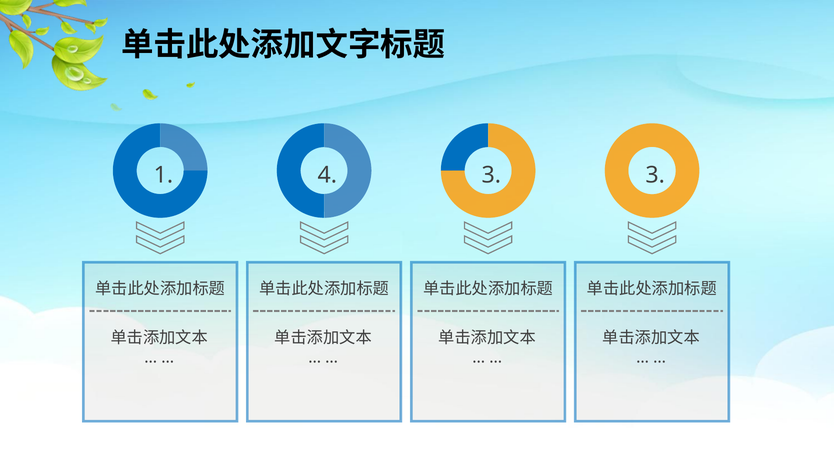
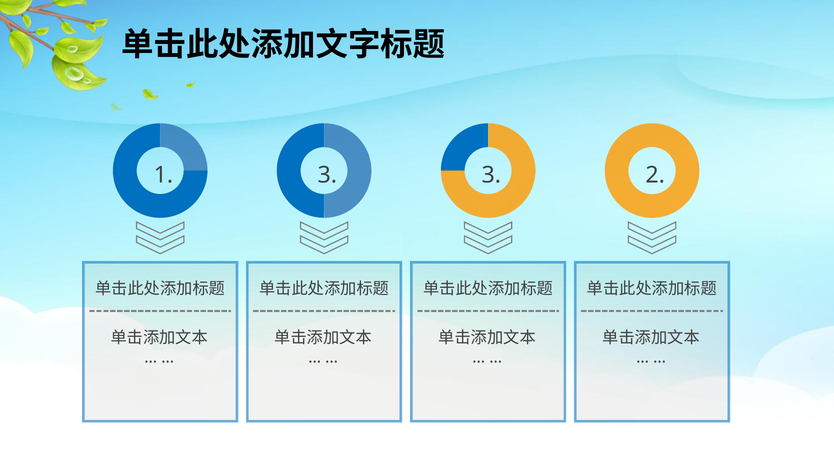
1 4: 4 -> 3 (327, 175)
3 3: 3 -> 2 (655, 175)
